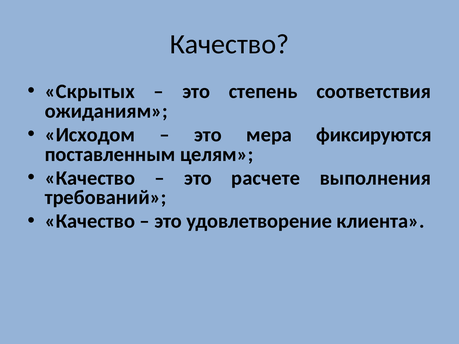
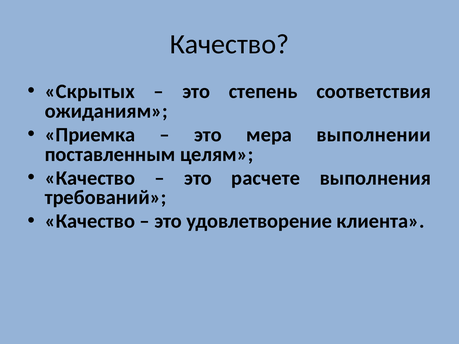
Исходом: Исходом -> Приемка (90, 135)
фиксируются: фиксируются -> выполнении (374, 135)
